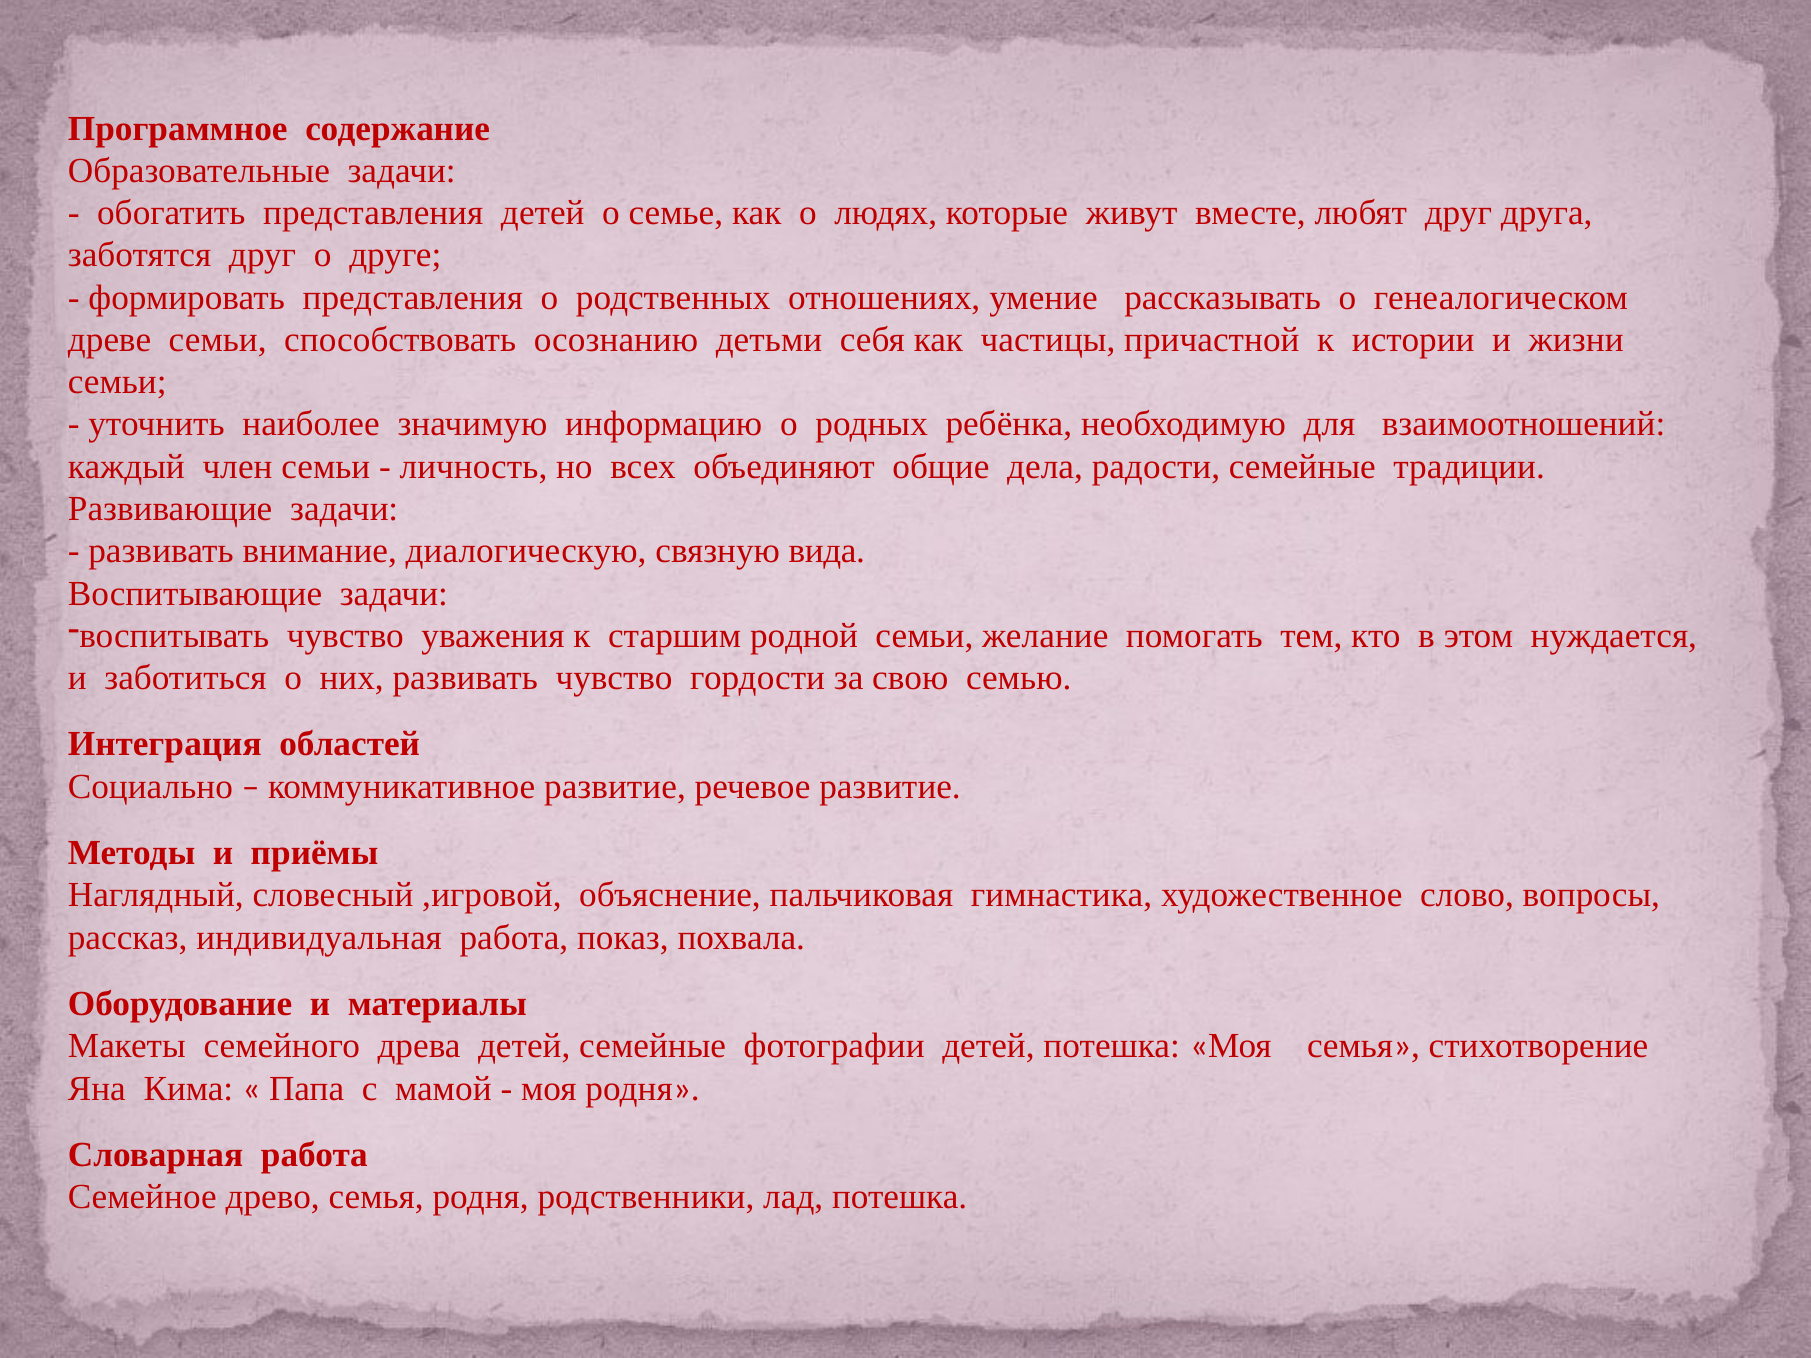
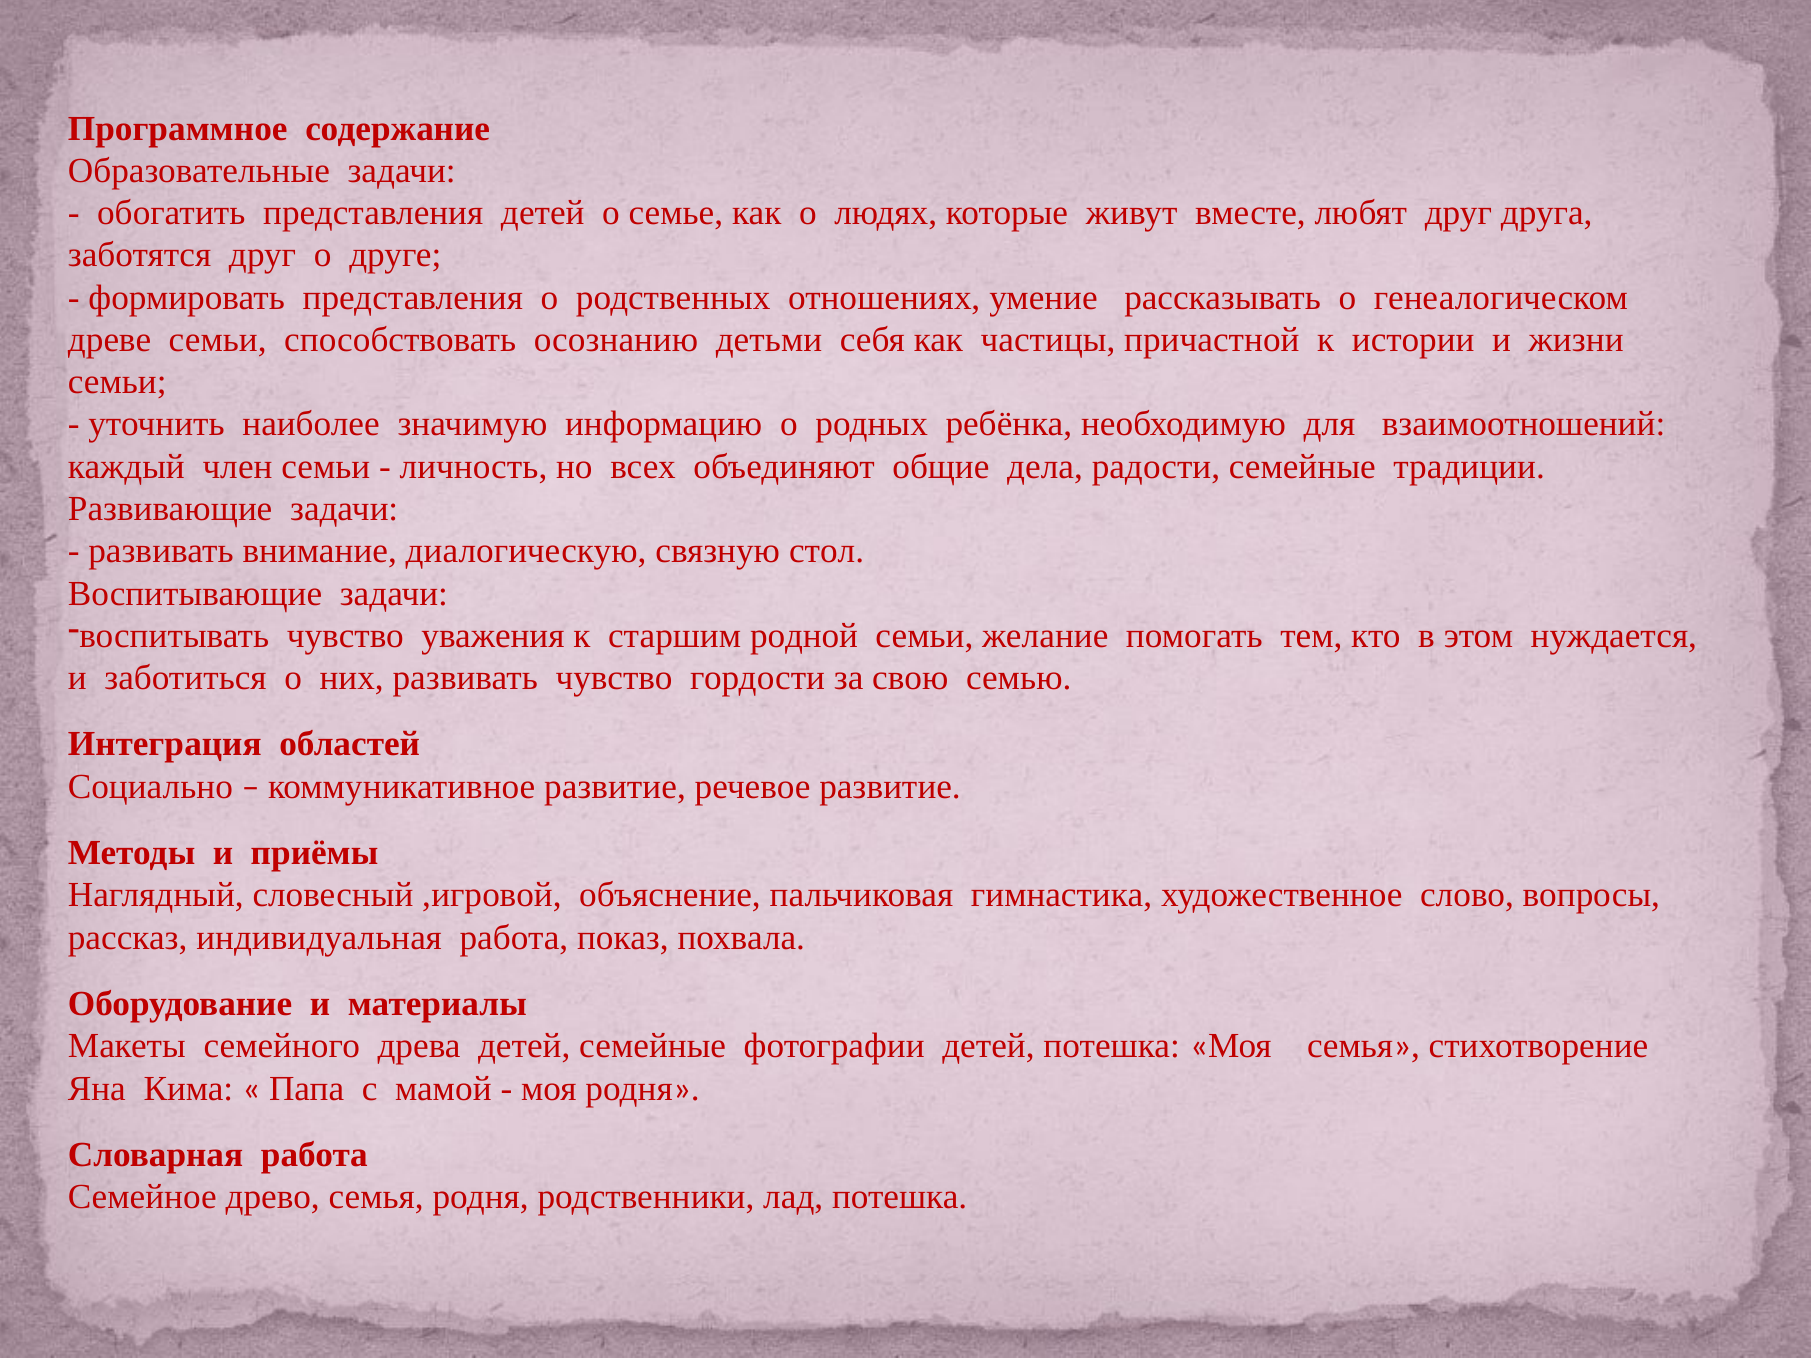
вида: вида -> стол (827, 551)
